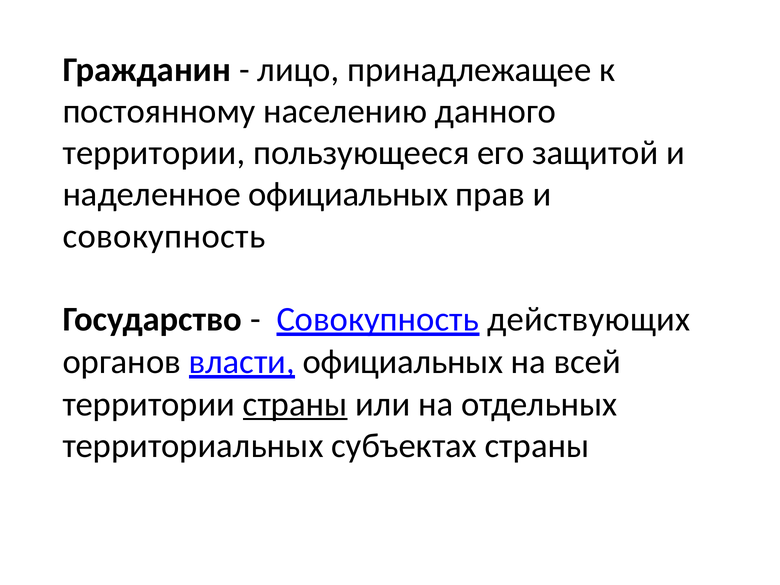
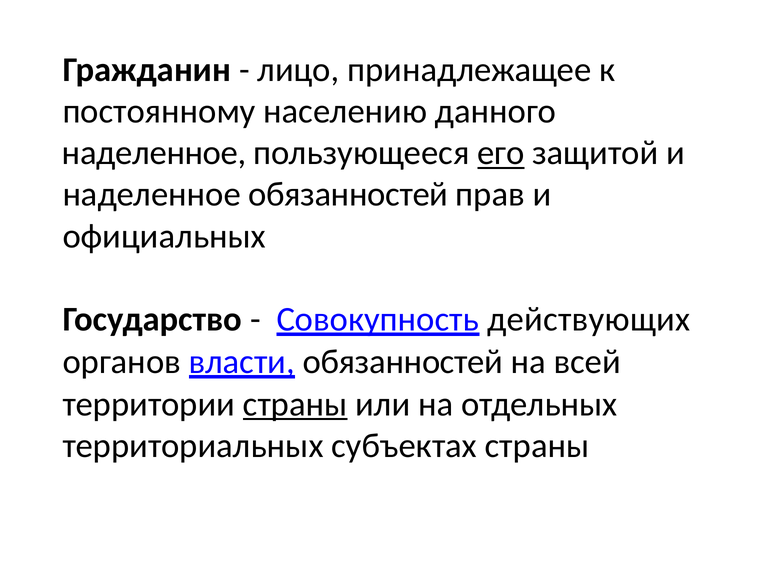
территории: территории -> наделенное (154, 153)
его underline: none -> present (501, 153)
наделенное официальных: официальных -> обязанностей (348, 195)
совокупность: совокупность -> официальных (164, 236)
официальных: официальных -> обязанностей (403, 362)
